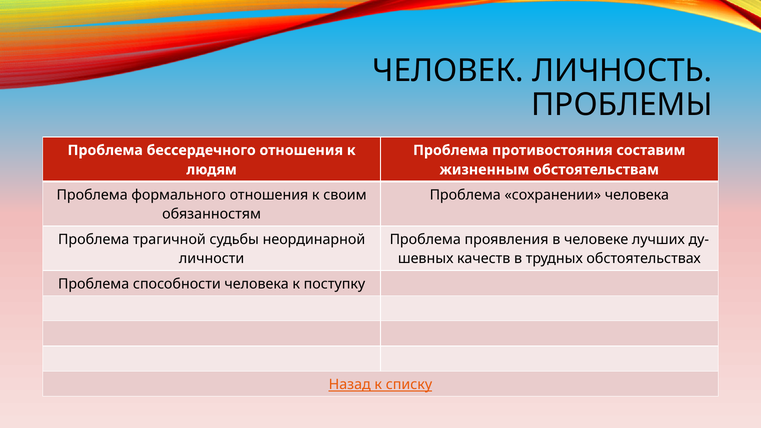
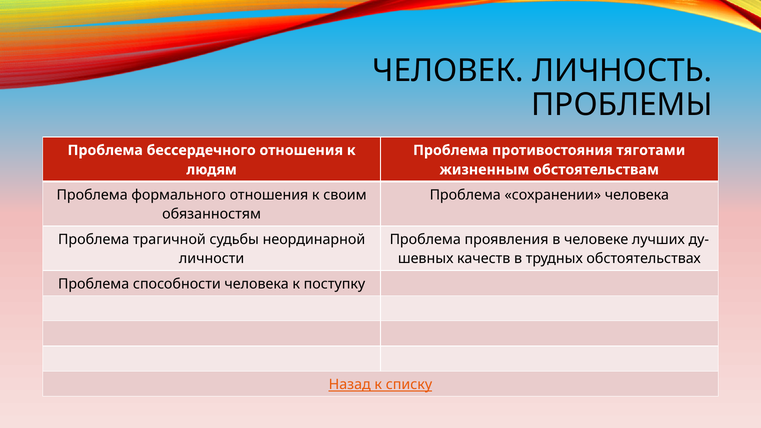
составим: составим -> тяготами (651, 150)
